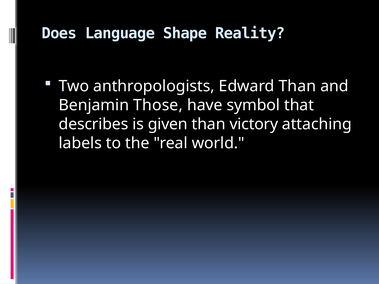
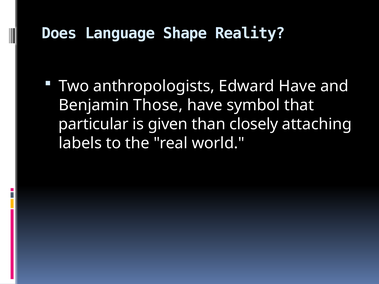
Edward Than: Than -> Have (297, 86)
describes: describes -> particular (94, 124)
victory: victory -> closely (254, 124)
